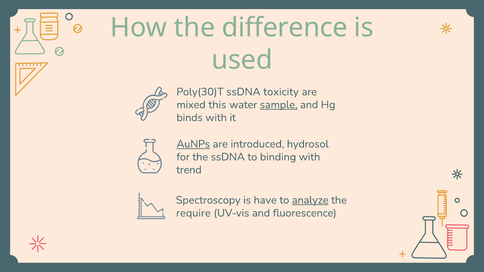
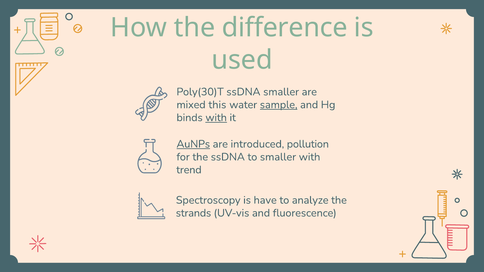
ssDNA toxicity: toxicity -> smaller (281, 92)
with underline: none -> present (216, 118)
hydrosol: hydrosol -> pollution (308, 144)
to binding: binding -> smaller (278, 157)
analyze underline: present -> none (310, 200)
require: require -> strands (193, 213)
